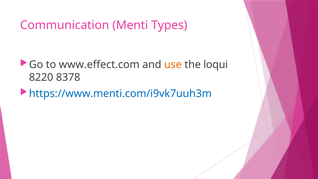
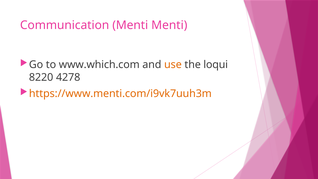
Menti Types: Types -> Menti (169, 25)
www.effect.com: www.effect.com -> www.which.com (99, 65)
8378: 8378 -> 4278 (68, 77)
https://www.menti.com/i9vk7uuh3m colour: blue -> orange (120, 93)
